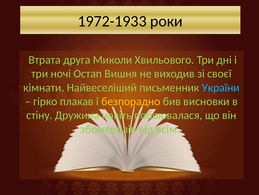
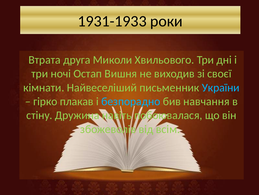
1972-1933: 1972-1933 -> 1931-1933 (112, 21)
безпорадно colour: yellow -> light blue (131, 101)
висновки: висновки -> навчання (206, 101)
